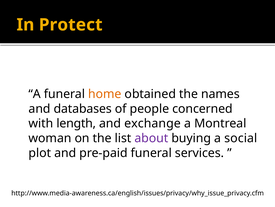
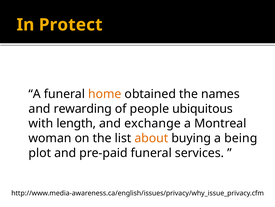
databases: databases -> rewarding (83, 108)
concerned: concerned -> ubiquitous (202, 108)
about colour: purple -> orange (151, 138)
social: social -> being (241, 138)
